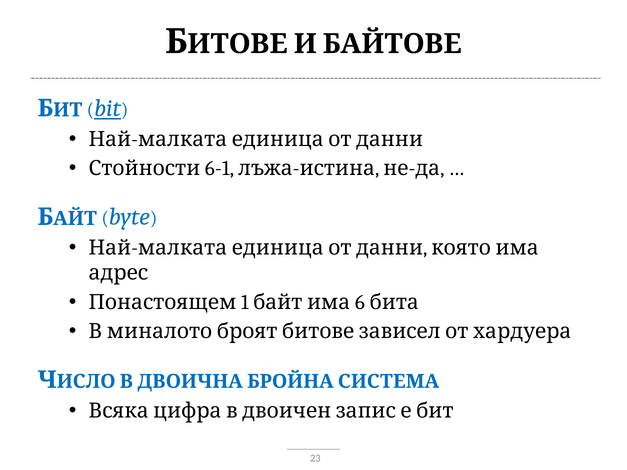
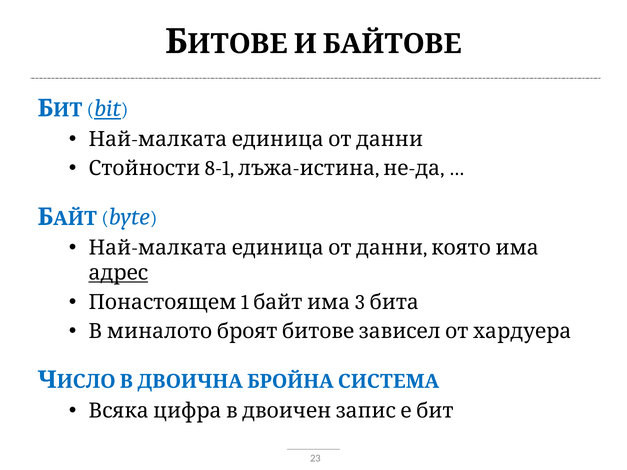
6-1: 6-1 -> 8-1 (220, 169)
адрес underline: none -> present (118, 273)
6: 6 -> 3 (360, 302)
